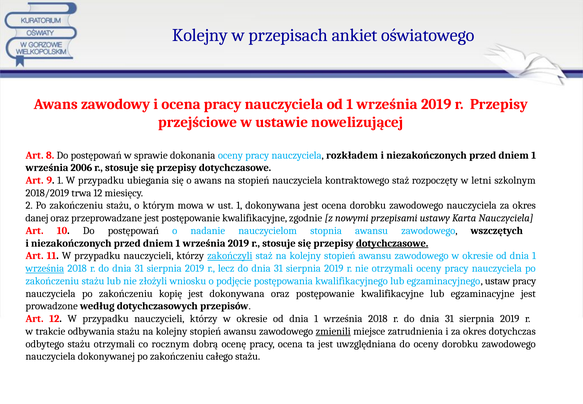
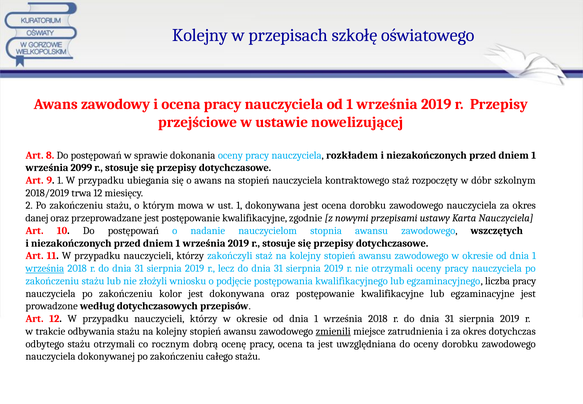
ankiet: ankiet -> szkołę (355, 35)
2006: 2006 -> 2099 (81, 168)
letni: letni -> dóbr (481, 180)
dotychczasowe underline: present -> none (392, 243)
zakończyli underline: present -> none (230, 256)
ustaw: ustaw -> liczba (497, 281)
kopię: kopię -> kolor (170, 293)
